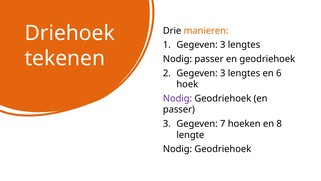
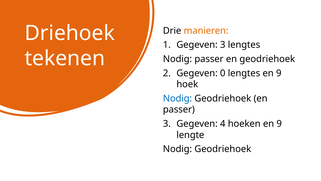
2 Gegeven 3: 3 -> 0 (223, 73)
lengtes en 6: 6 -> 9 (279, 73)
Nodig colour: purple -> blue (177, 98)
7: 7 -> 4 (223, 124)
hoeken en 8: 8 -> 9 (279, 124)
